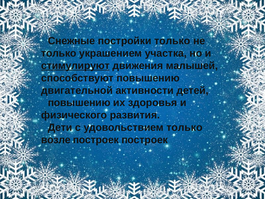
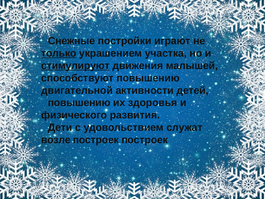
постройки только: только -> играют (172, 41)
только underline: none -> present (59, 53)
удовольствием только: только -> служат (184, 127)
